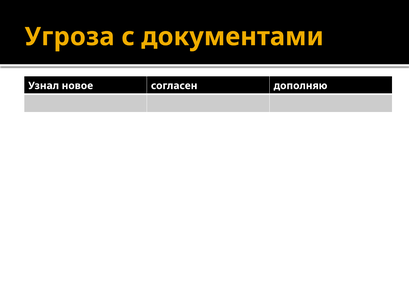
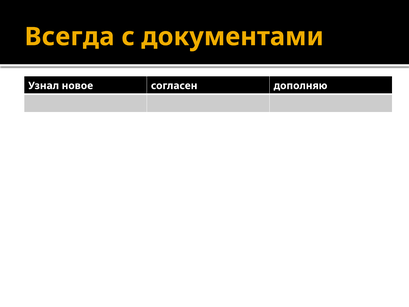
Угроза: Угроза -> Всегда (70, 37)
